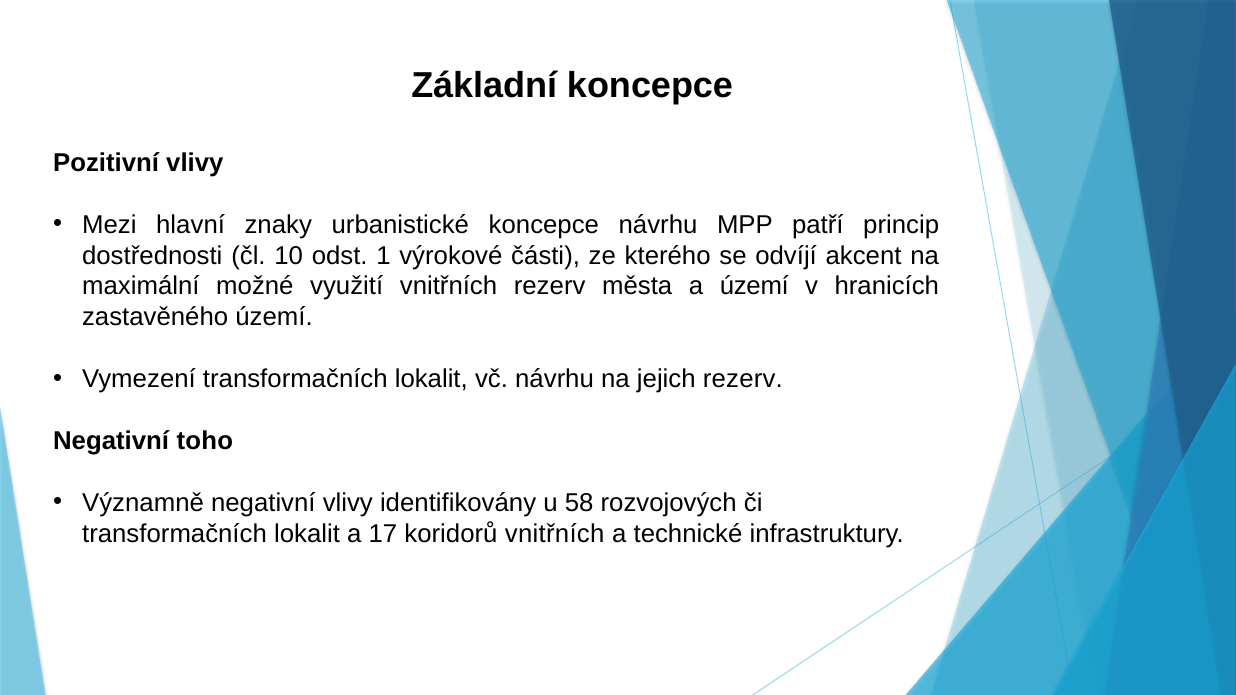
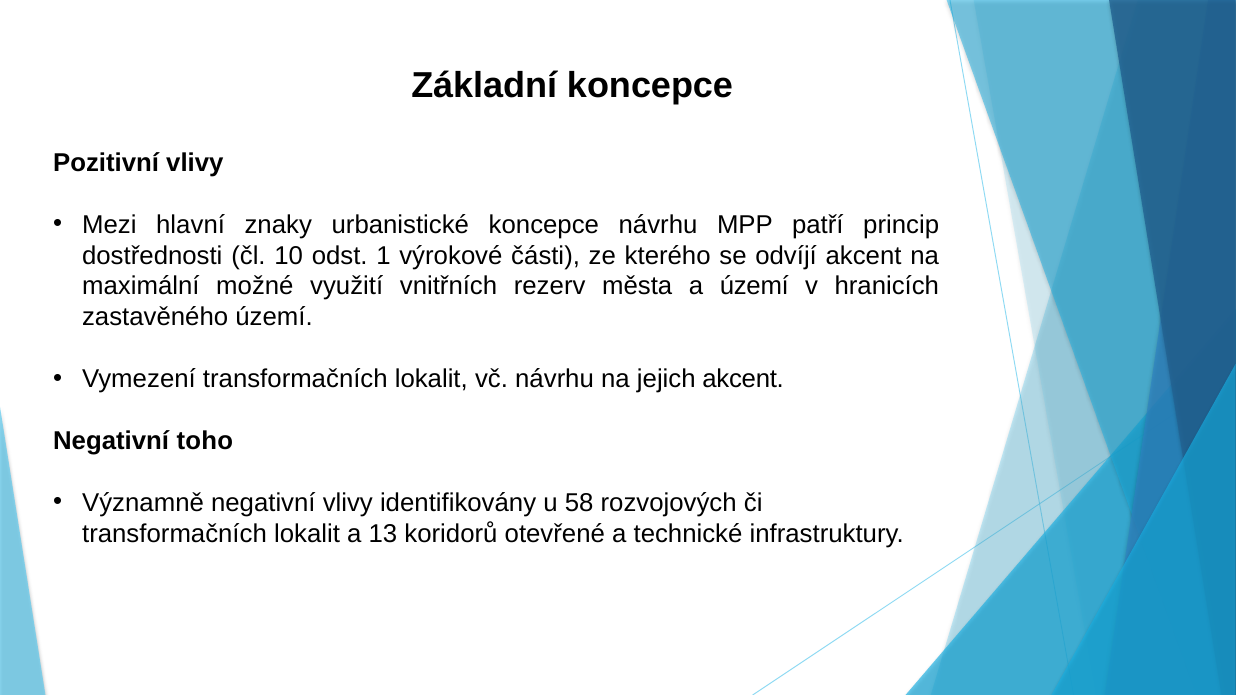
jejich rezerv: rezerv -> akcent (743, 379)
17: 17 -> 13 (383, 534)
koridorů vnitřních: vnitřních -> otevřené (555, 534)
